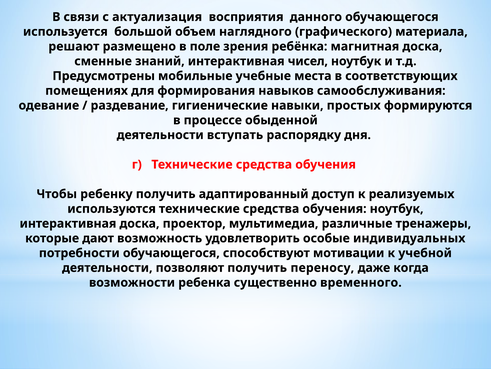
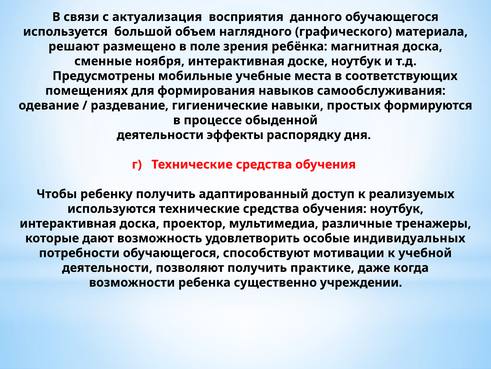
знаний: знаний -> ноября (160, 61)
чисел: чисел -> доске (308, 61)
вступать: вступать -> эффекты (235, 135)
переносу: переносу -> практике (322, 267)
временного: временного -> учреждении (361, 282)
